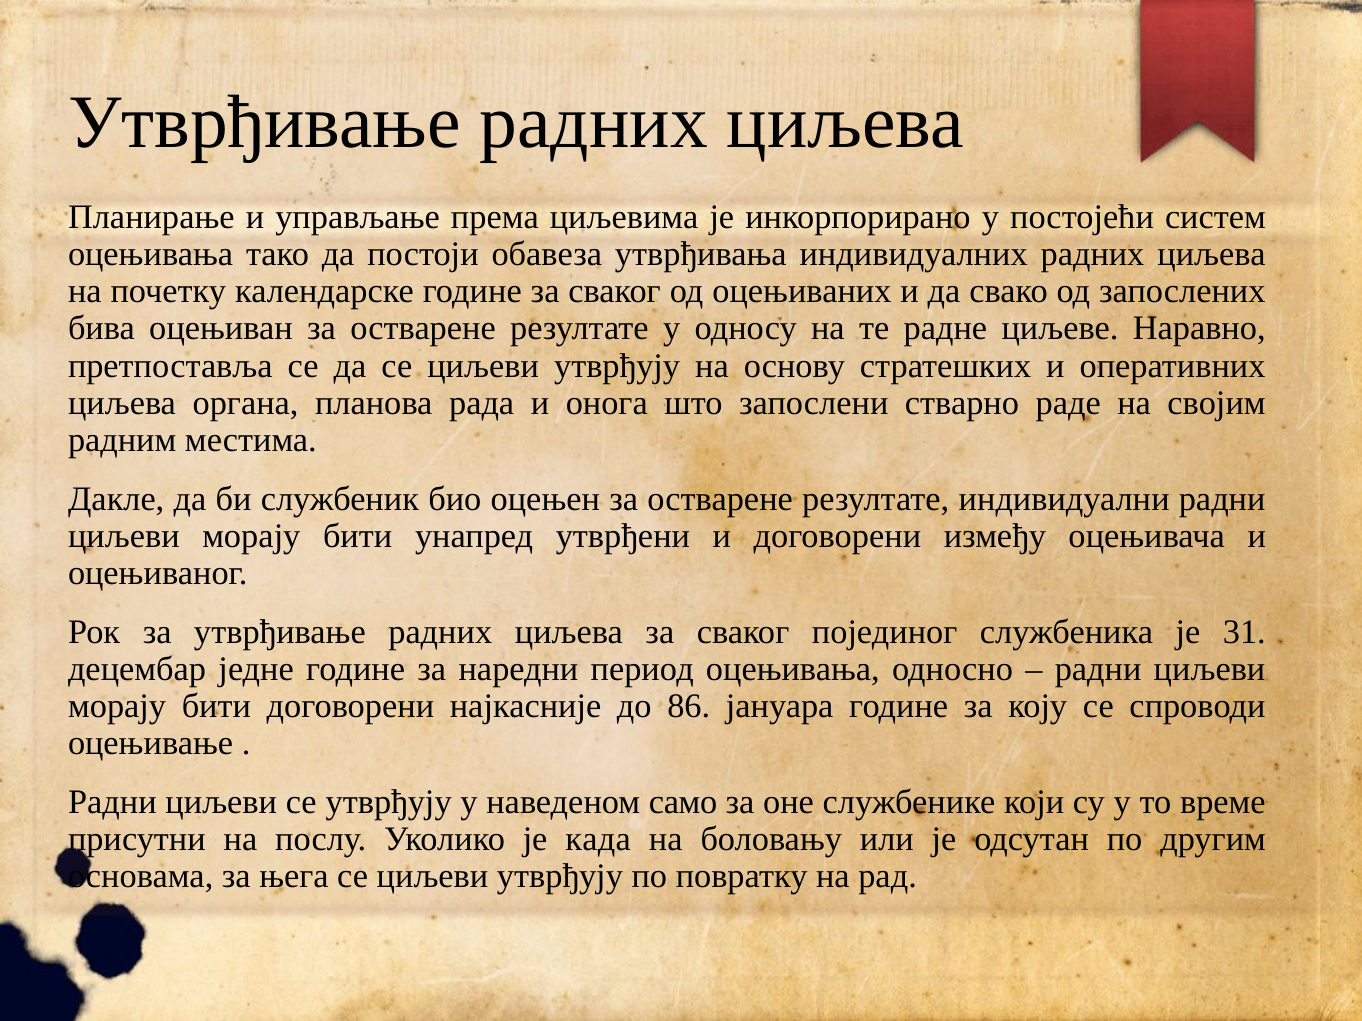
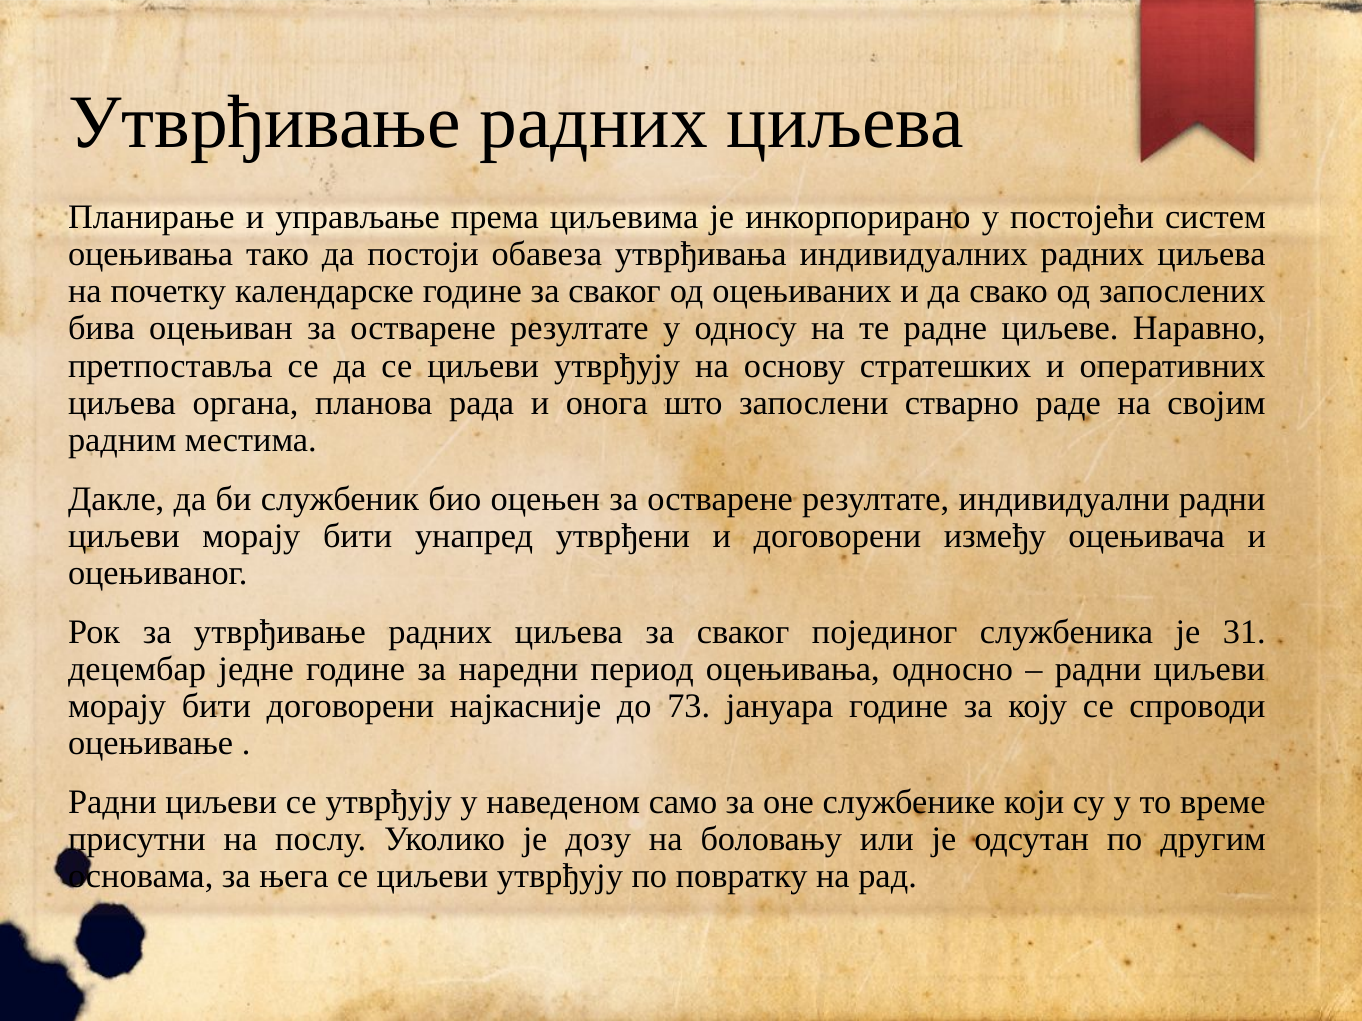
86: 86 -> 73 (689, 706)
када: када -> дозу (598, 839)
